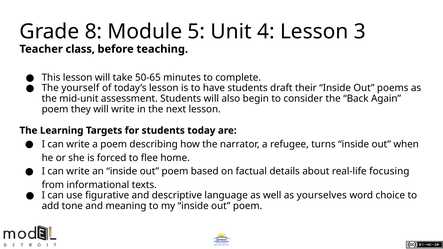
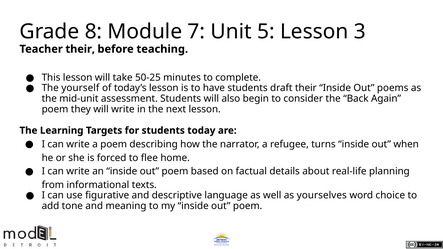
5: 5 -> 7 (196, 32)
4: 4 -> 5 (266, 32)
Teacher class: class -> their (80, 49)
50-65: 50-65 -> 50-25 (148, 77)
focusing: focusing -> planning (389, 171)
